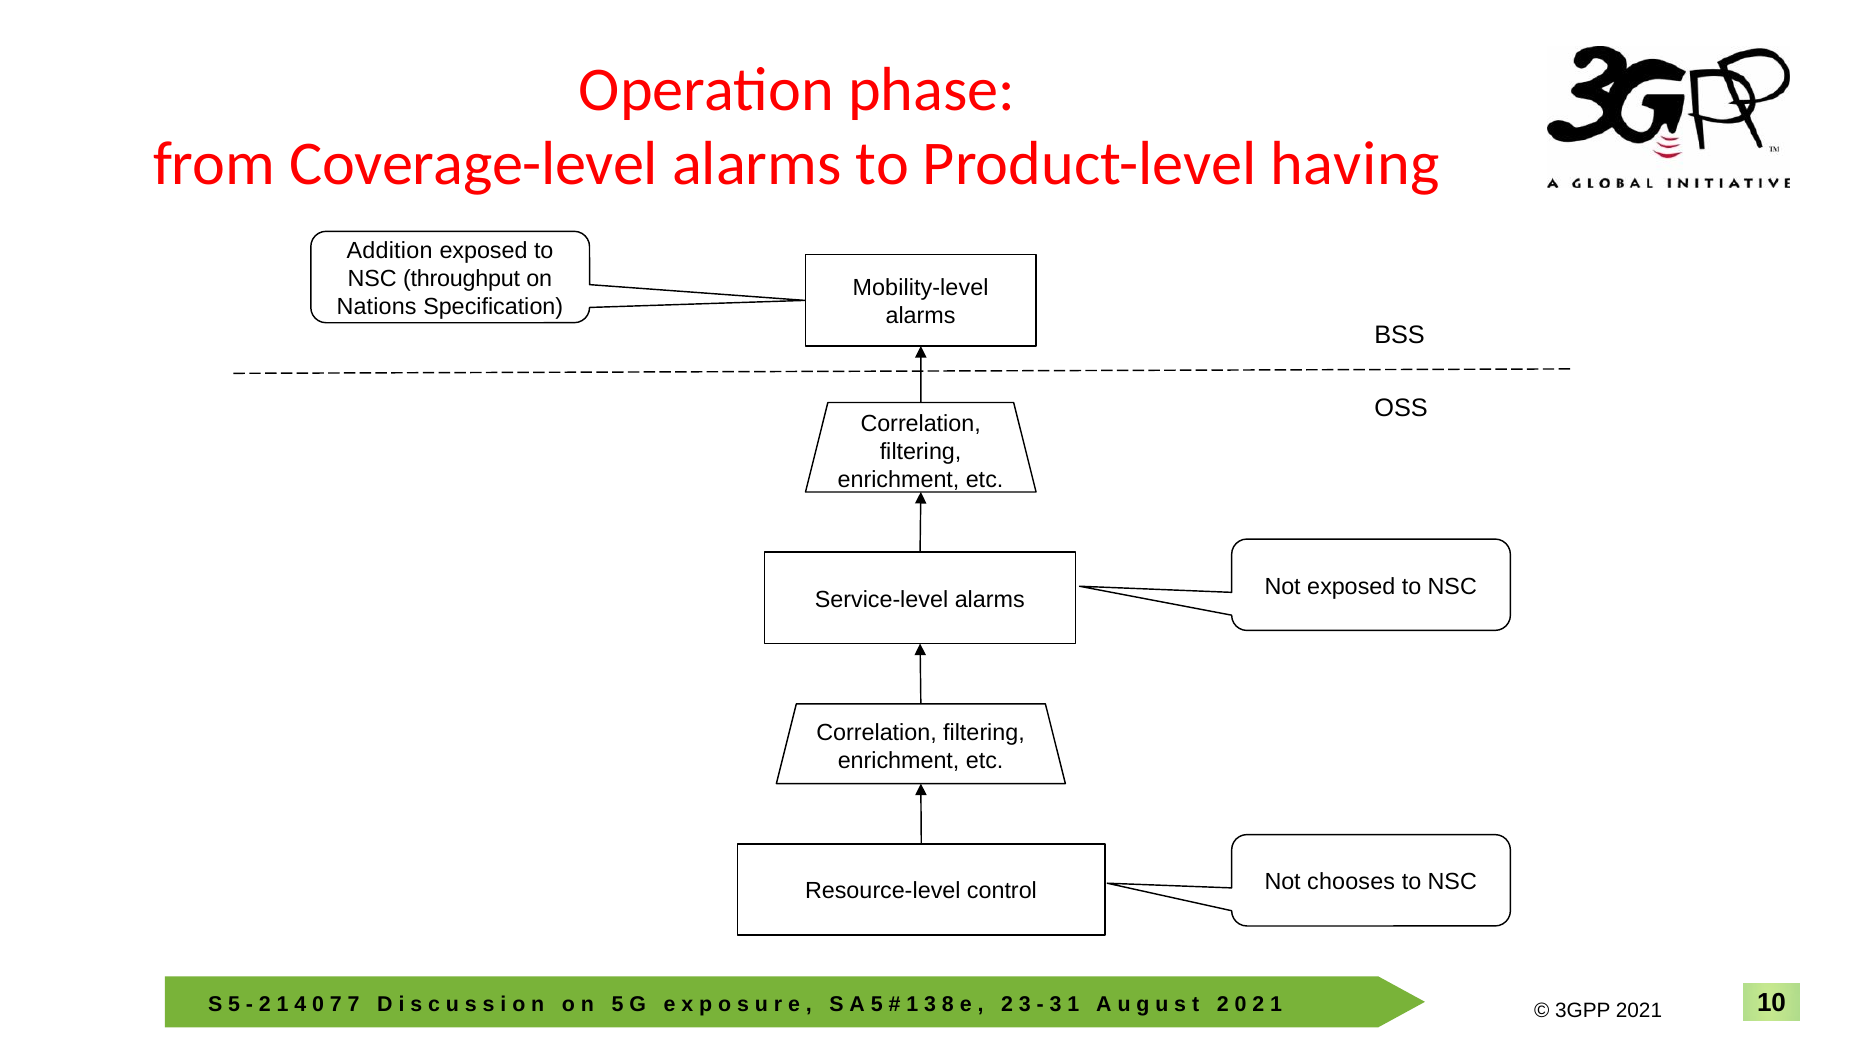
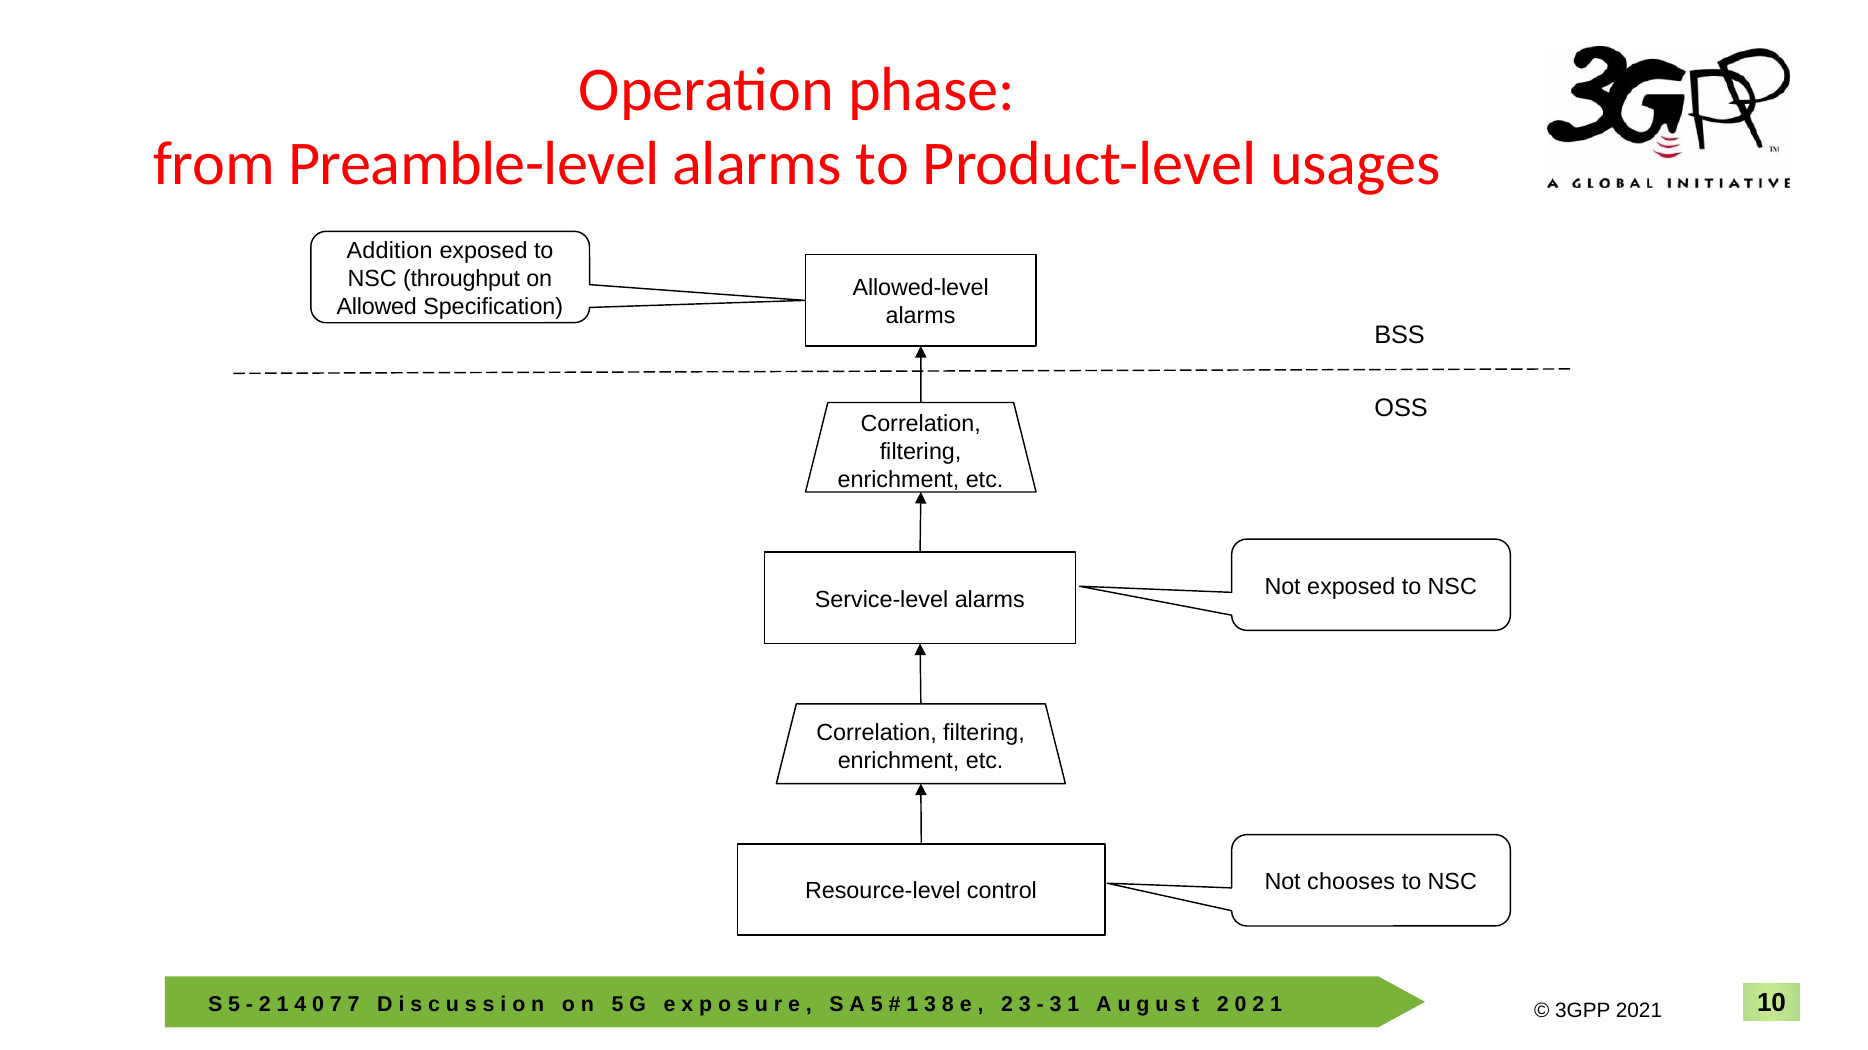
Coverage-level: Coverage-level -> Preamble-level (474, 164)
having: having -> usages (1355, 164)
Mobility-level: Mobility-level -> Allowed-level (921, 288)
Nations: Nations -> Allowed (377, 307)
